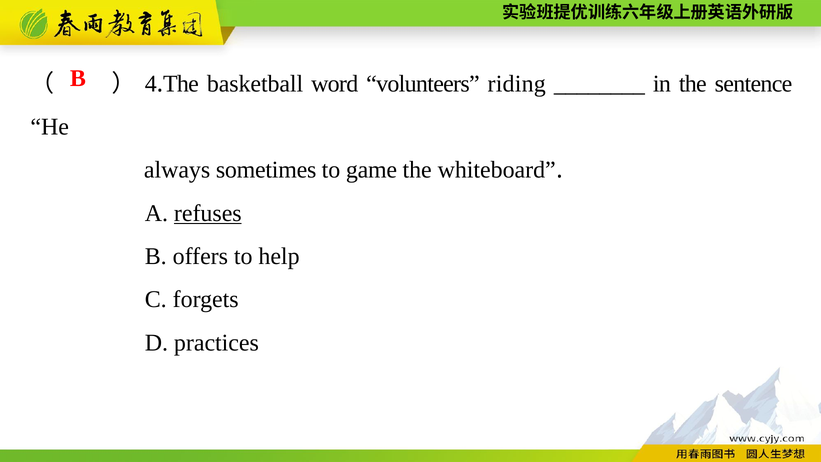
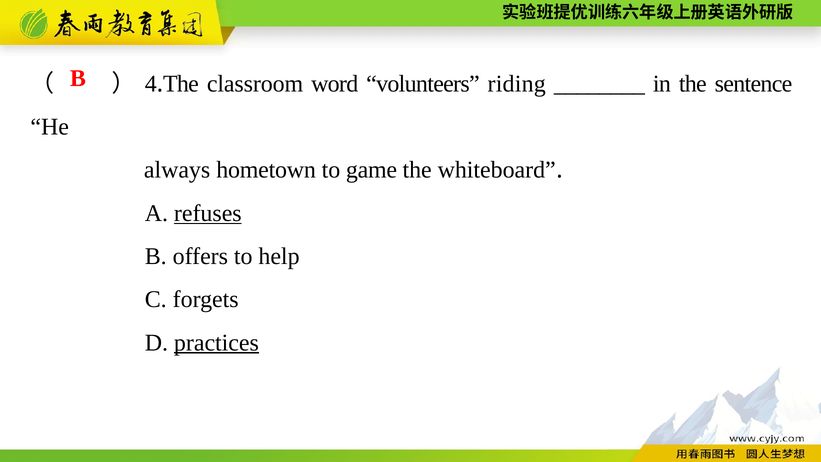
basketball: basketball -> classroom (255, 84)
sometimes: sometimes -> hometown (266, 170)
practices underline: none -> present (216, 343)
